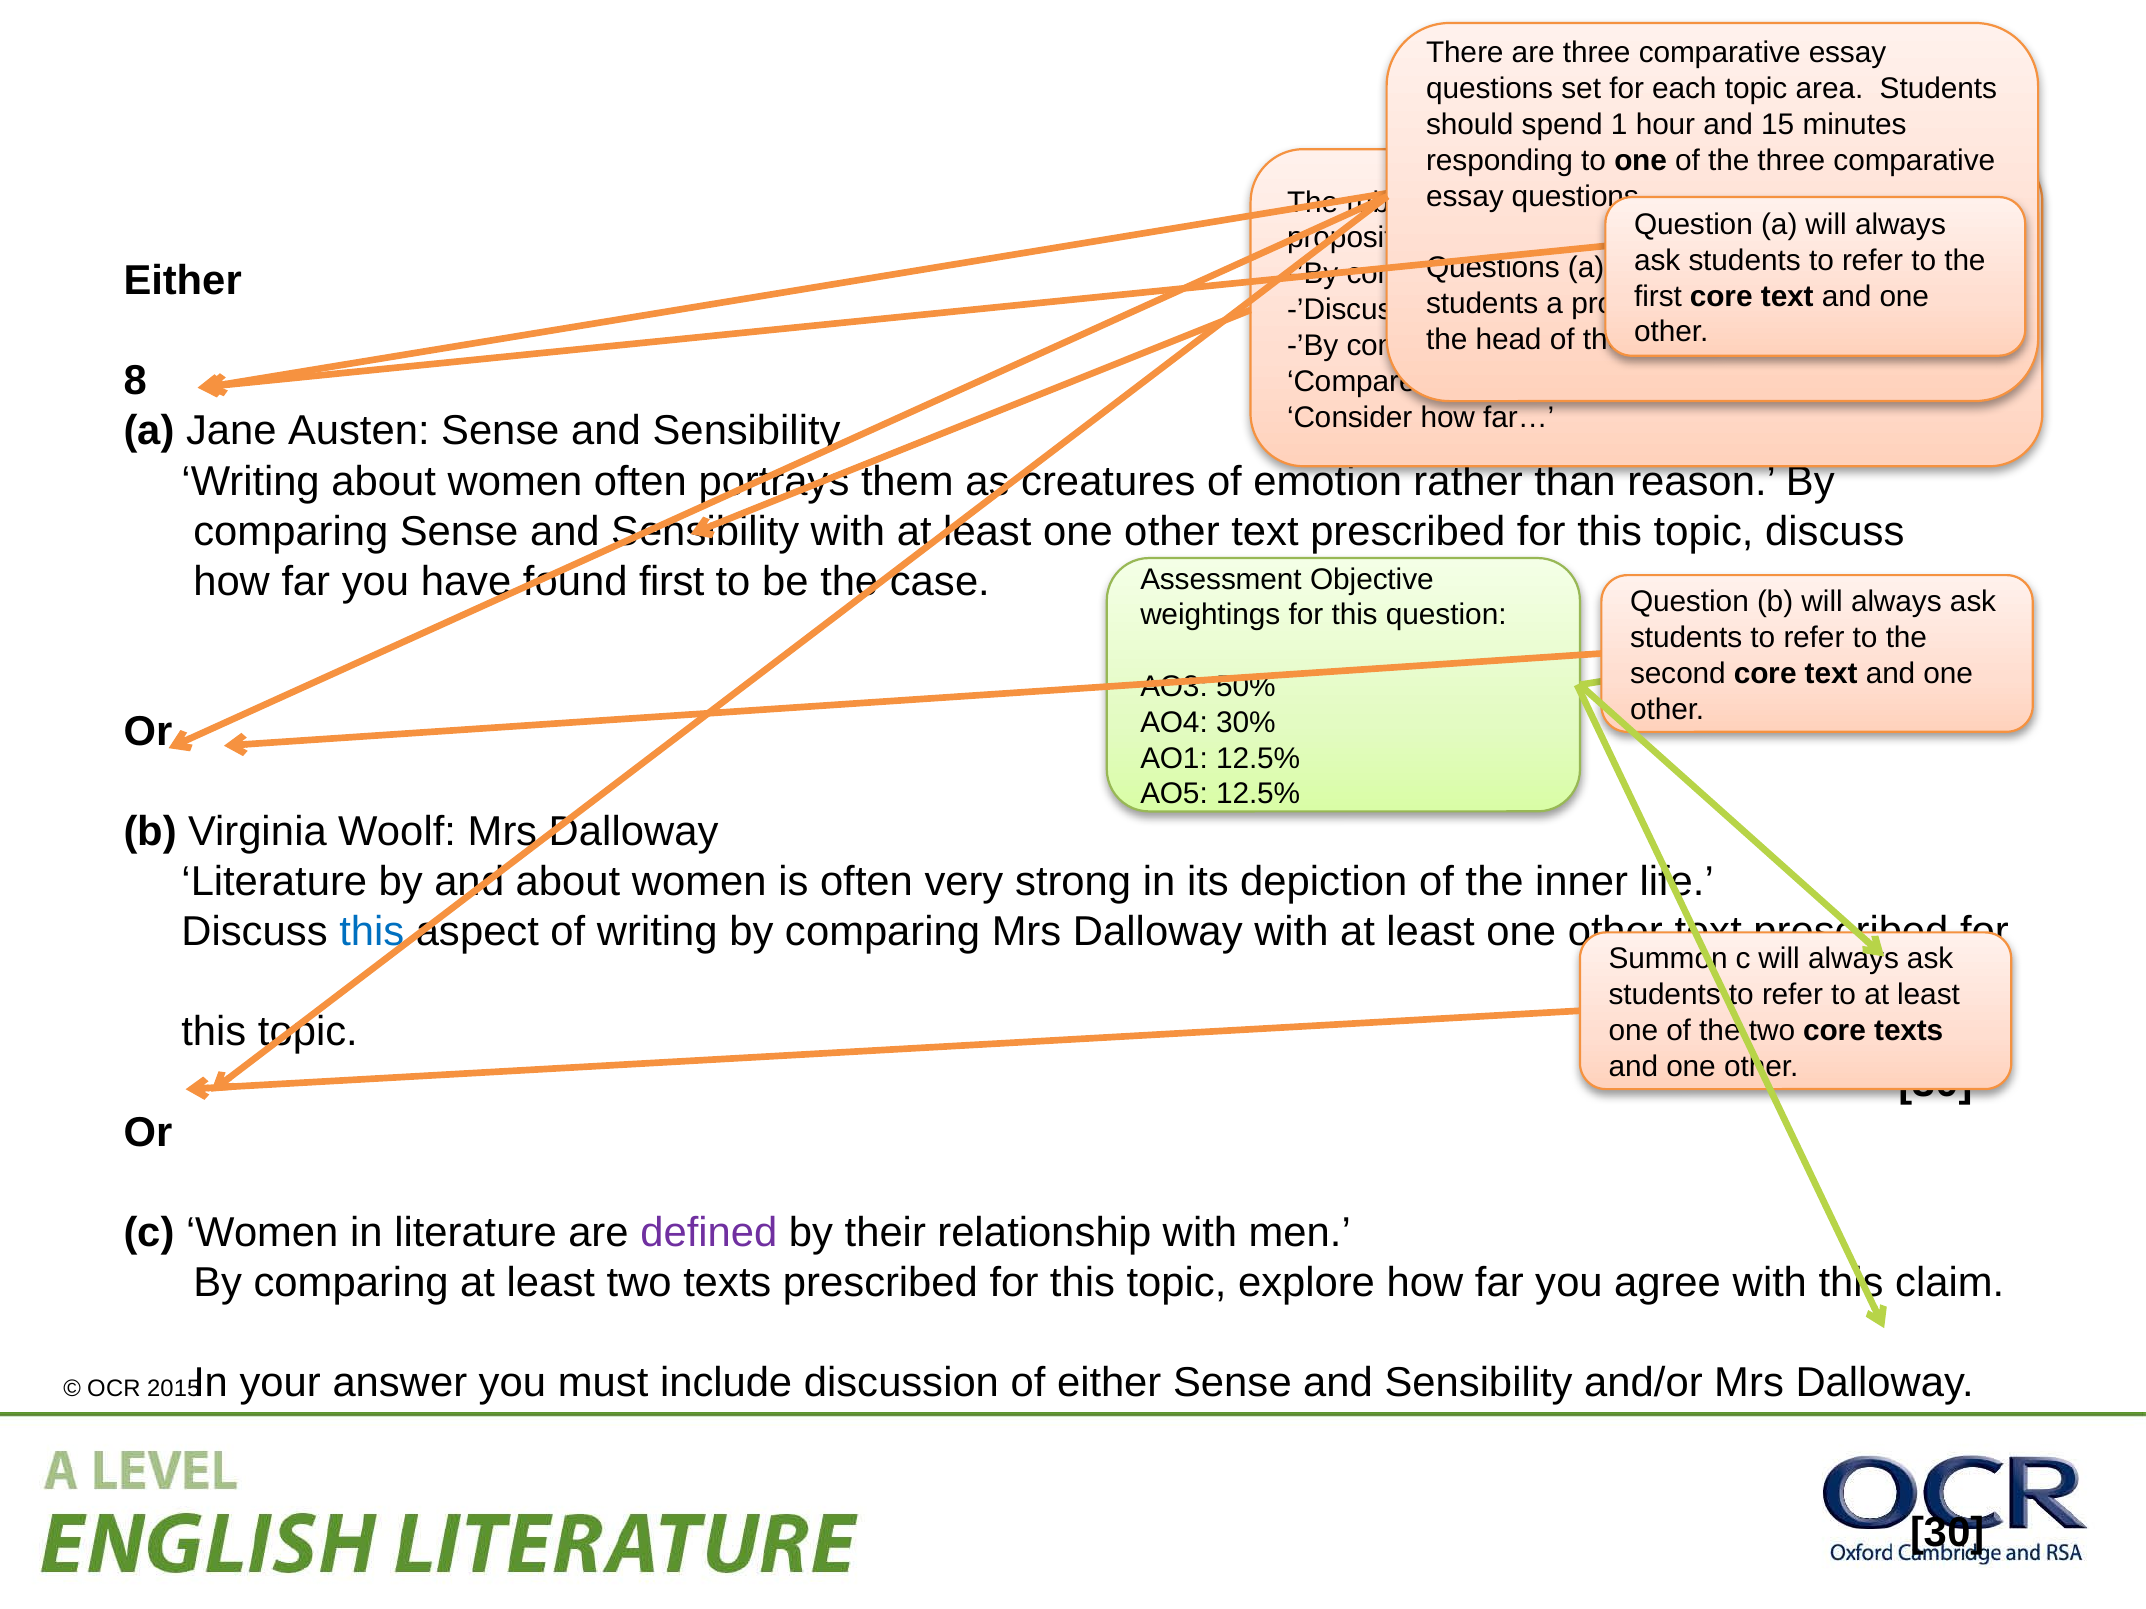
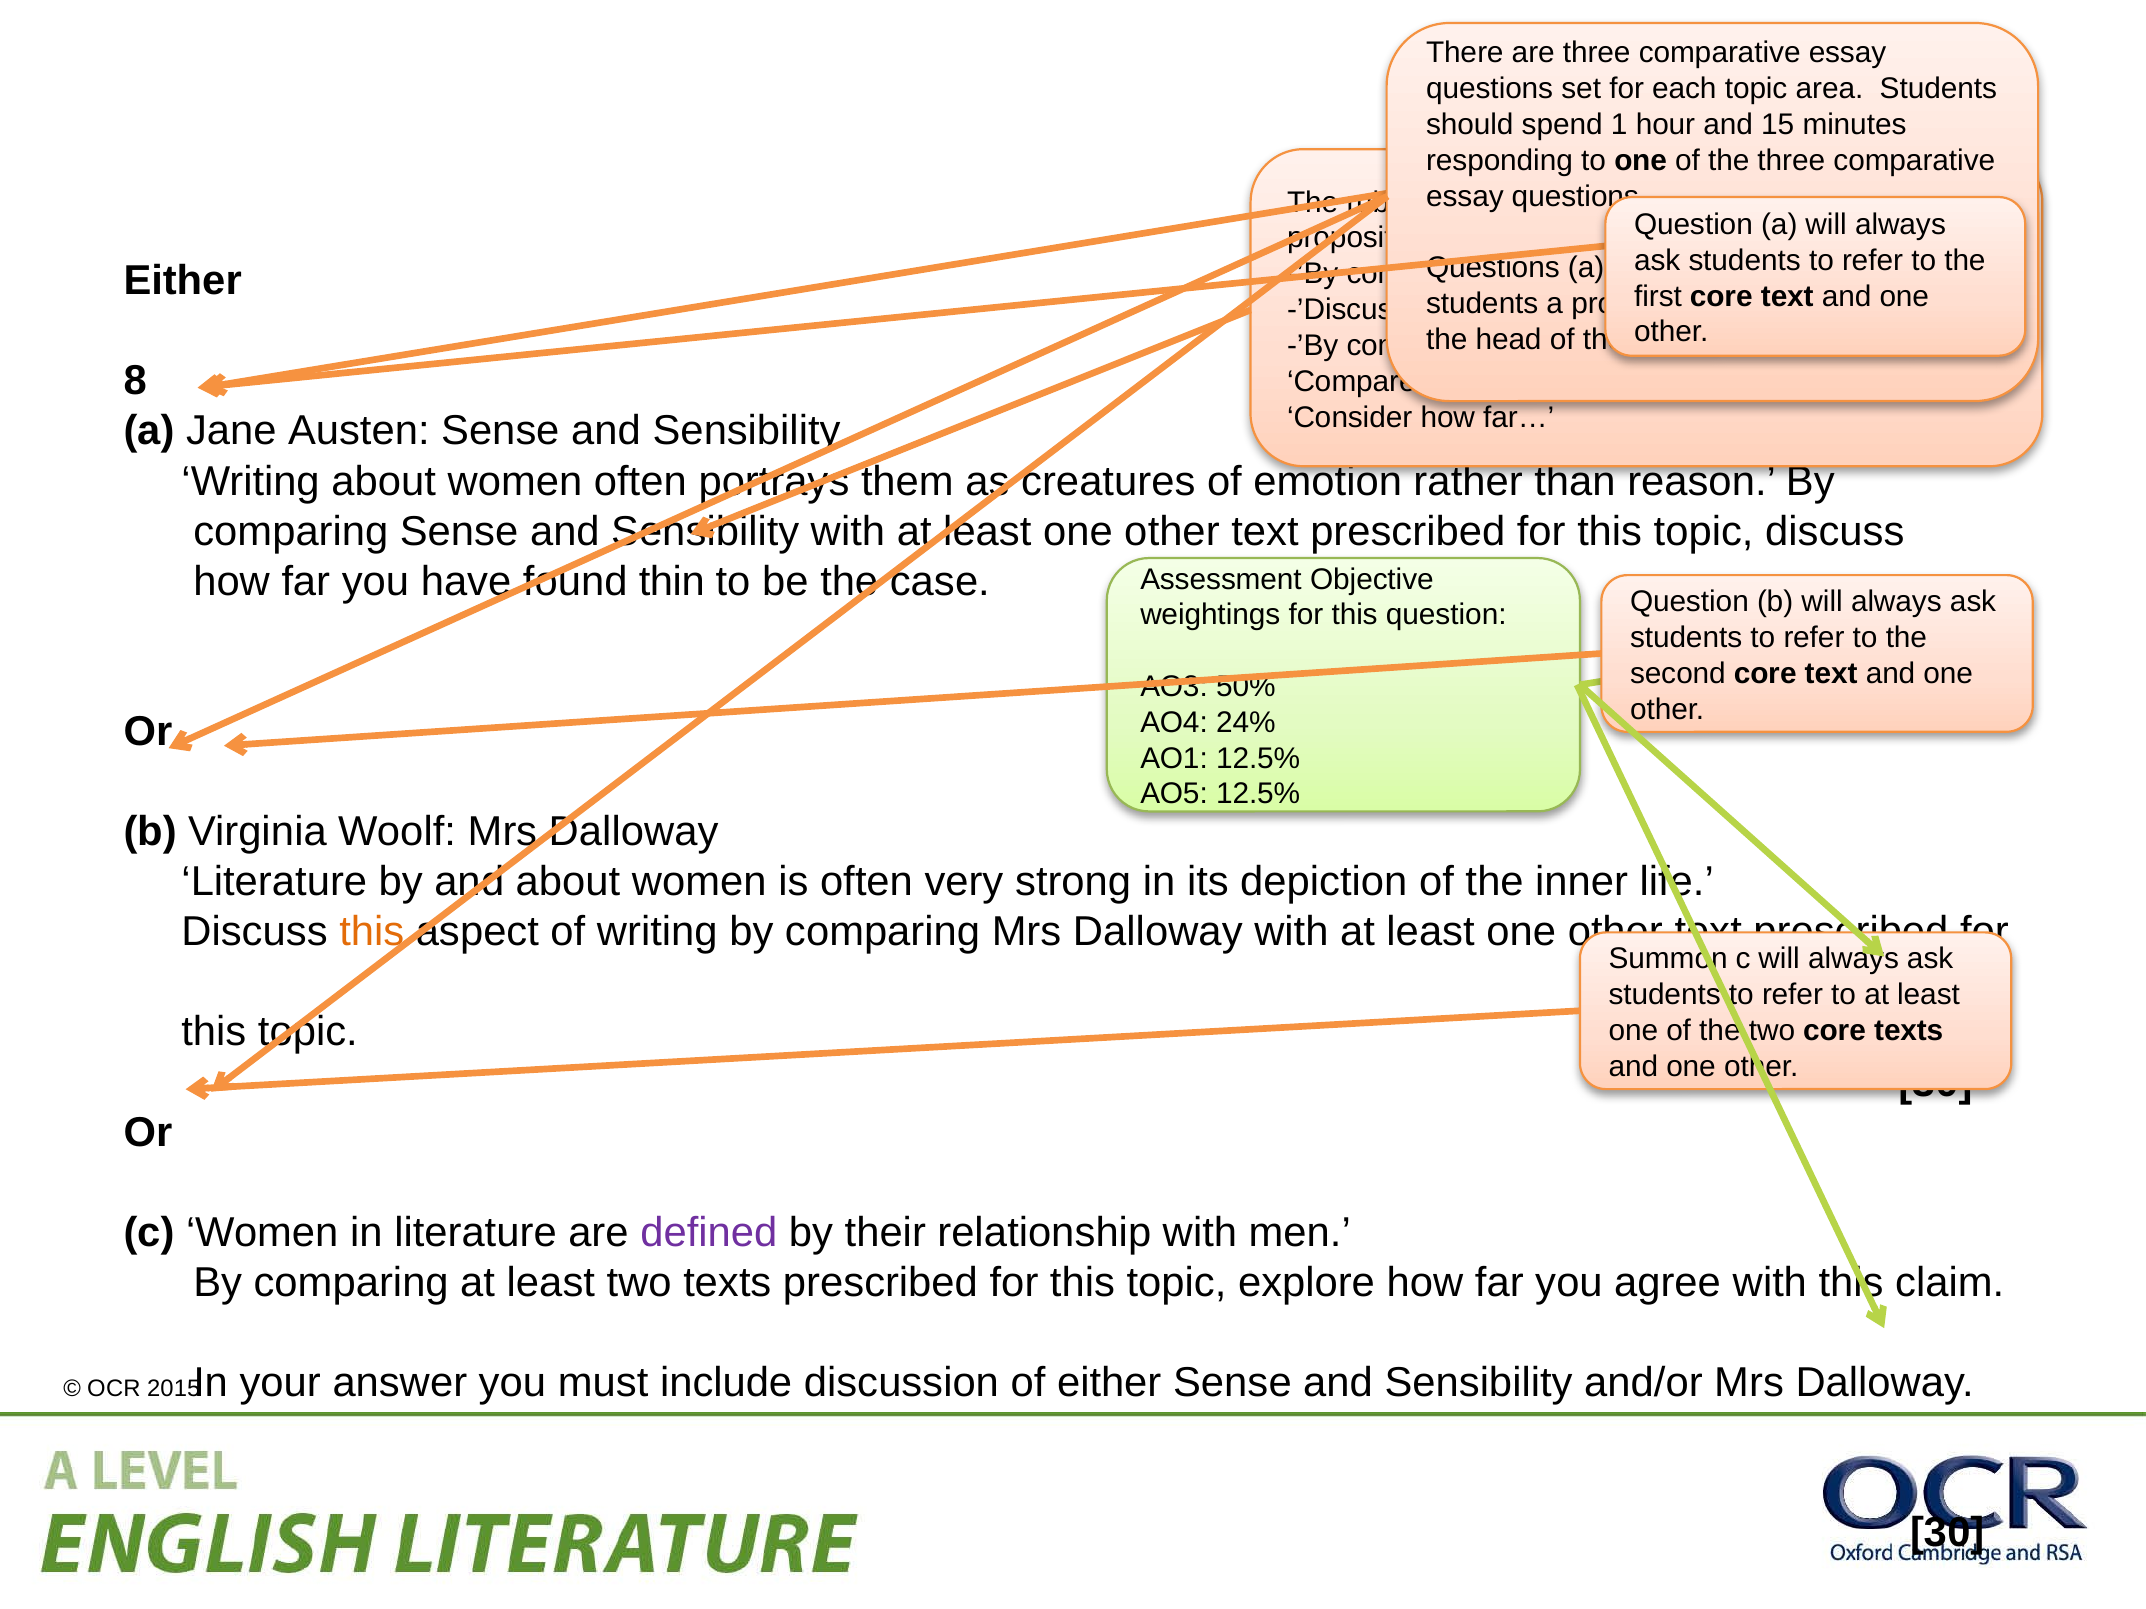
found first: first -> thin (672, 582)
30%: 30% -> 24% (1246, 723)
this colour: blue -> orange (372, 932)
